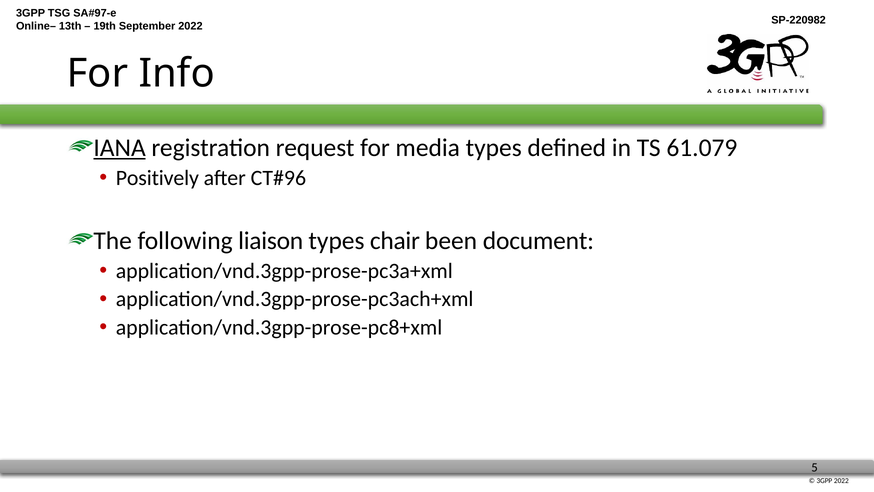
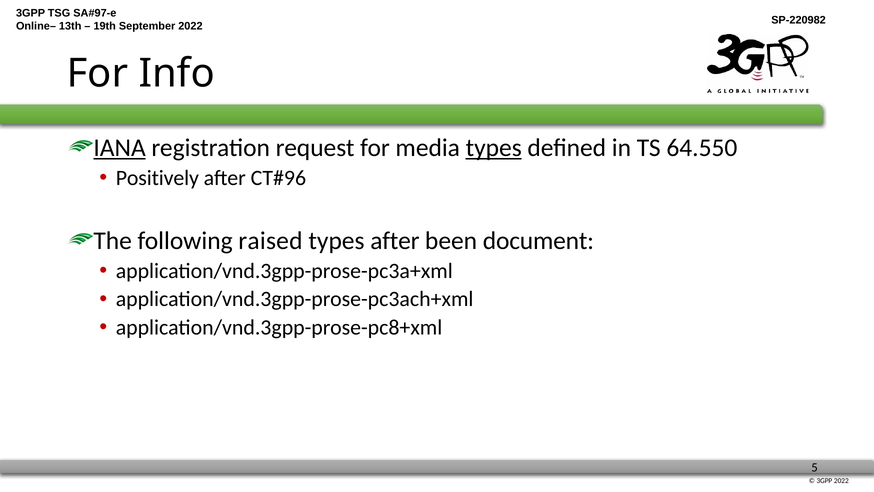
types underline: none -> present (494, 148)
61.079: 61.079 -> 64.550 (702, 148)
liaison: liaison -> raised (270, 241)
types chair: chair -> after (395, 241)
